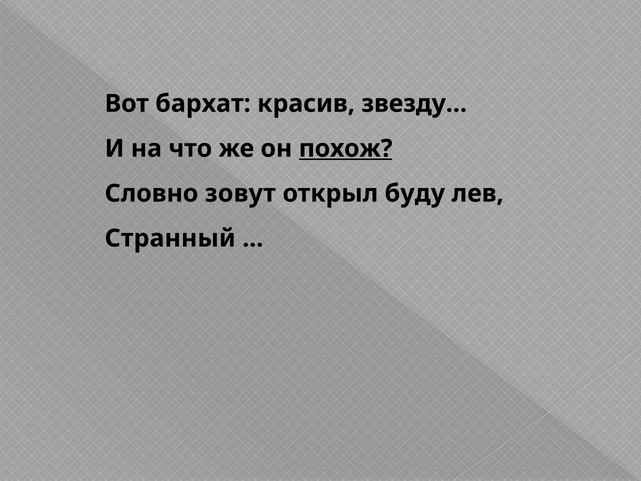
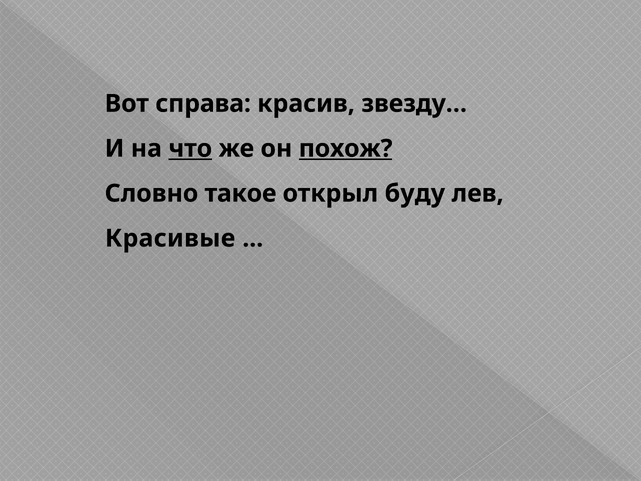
бархат: бархат -> справа (203, 104)
что underline: none -> present (190, 148)
зовут: зовут -> такое (241, 193)
Странный: Странный -> Красивые (170, 238)
